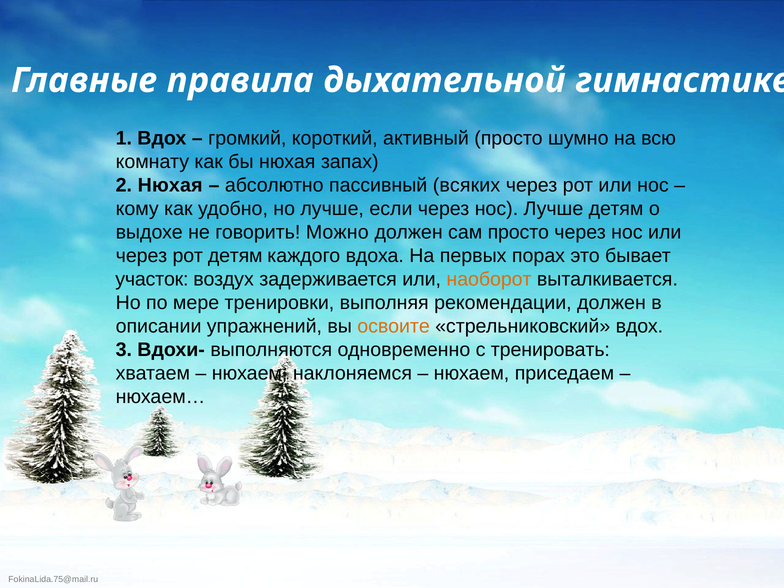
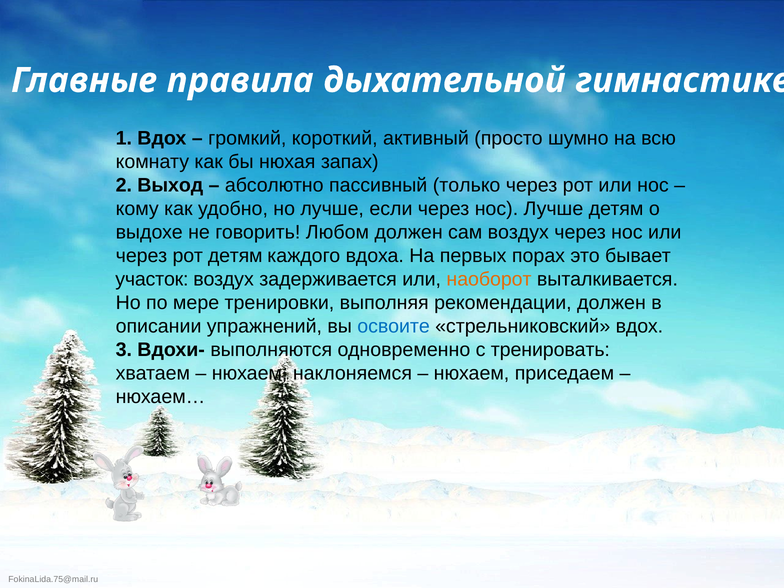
2 Нюхая: Нюхая -> Выход (170, 185)
всяких: всяких -> только (467, 185)
Можно: Можно -> Любом (337, 232)
сам просто: просто -> воздух (518, 232)
освоите colour: orange -> blue (394, 326)
